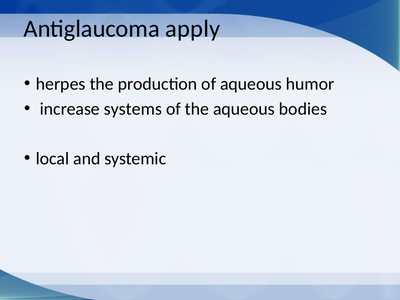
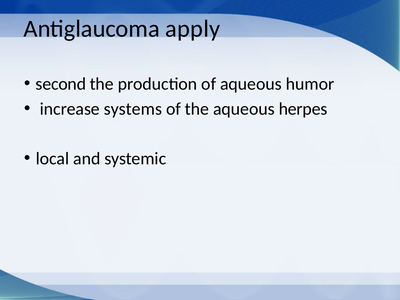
herpes: herpes -> second (61, 84)
bodies: bodies -> herpes (303, 109)
